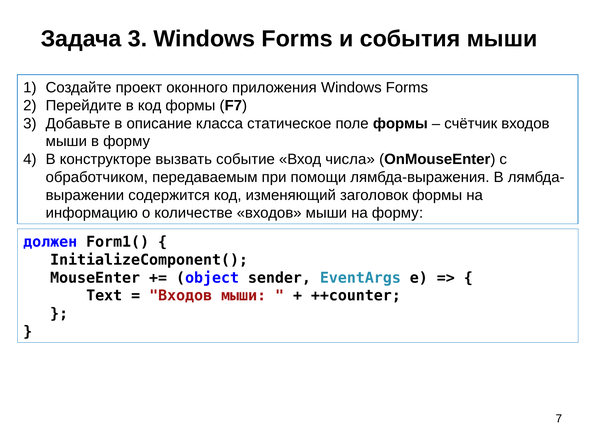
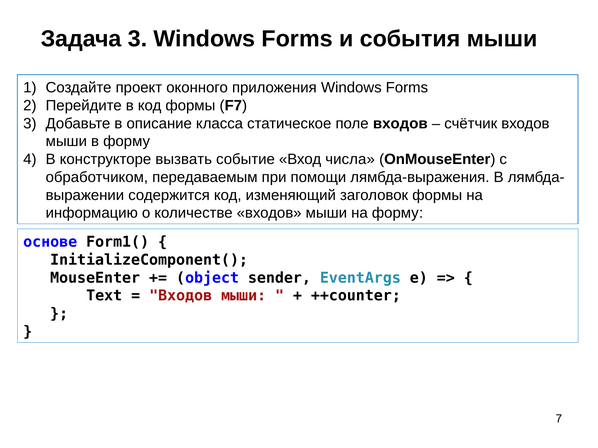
поле формы: формы -> входов (400, 124)
должен: должен -> основе (50, 242)
